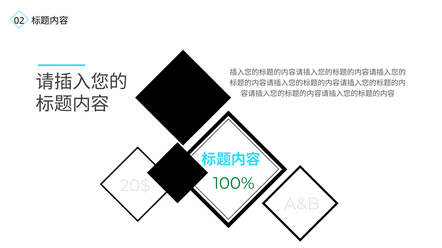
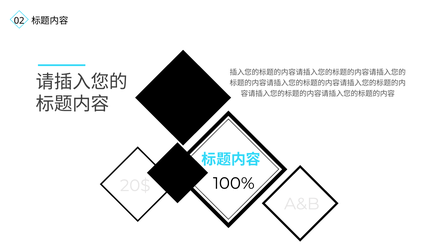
100% colour: green -> black (234, 184)
